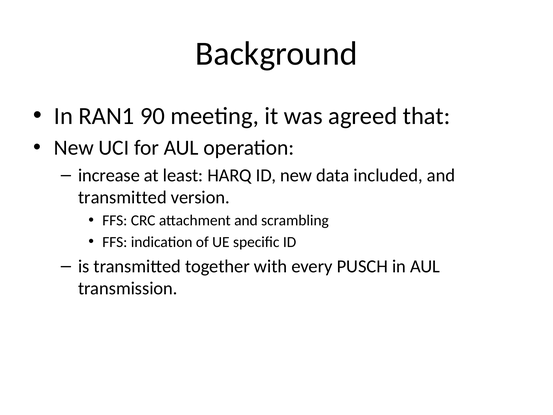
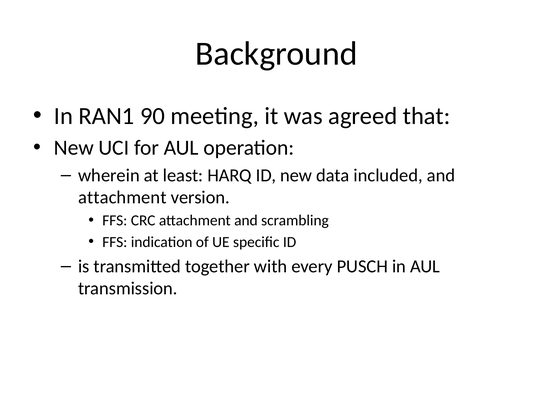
increase: increase -> wherein (109, 175)
transmitted: transmitted -> attachment (122, 197)
